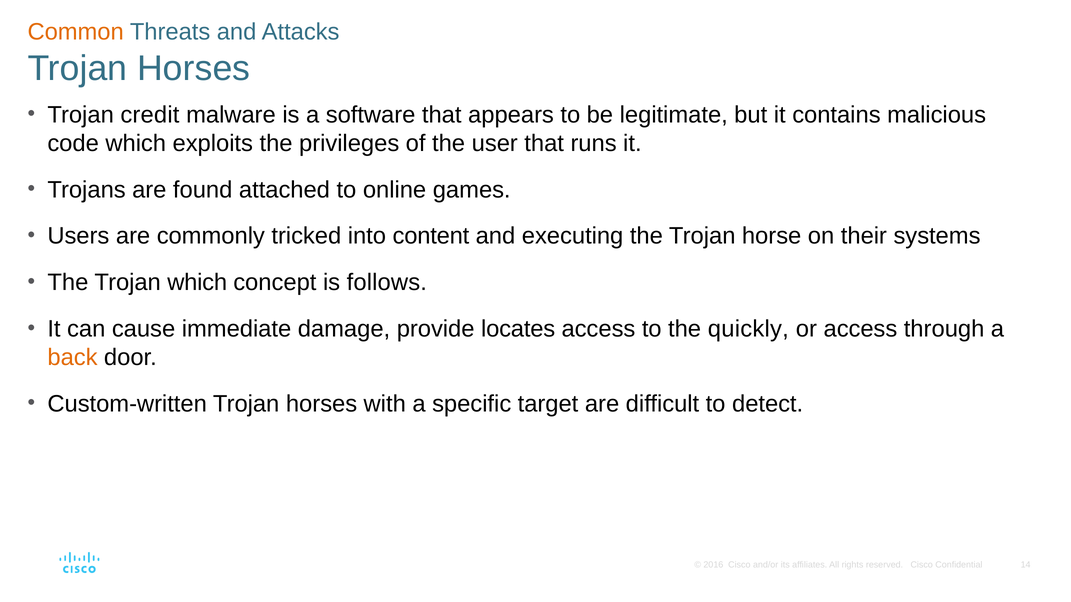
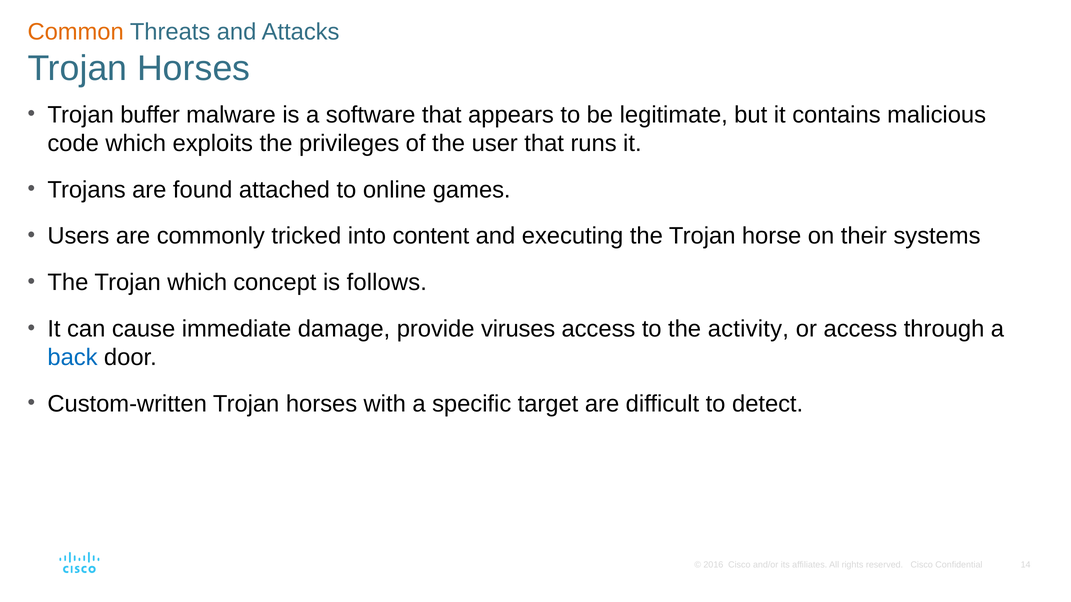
credit: credit -> buffer (150, 115)
locates: locates -> viruses (518, 329)
quickly: quickly -> activity (748, 329)
back colour: orange -> blue (73, 358)
